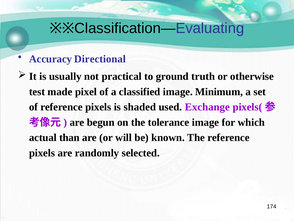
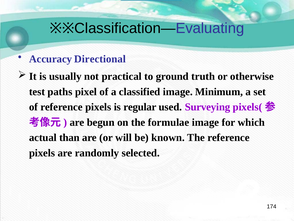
made: made -> paths (60, 92)
shaded: shaded -> regular (140, 107)
Exchange: Exchange -> Surveying (207, 107)
tolerance: tolerance -> formulae (169, 122)
